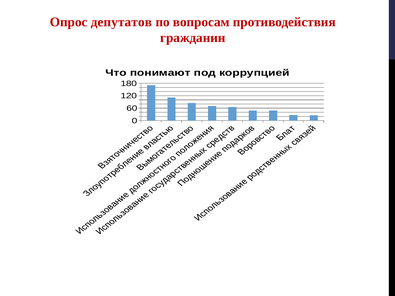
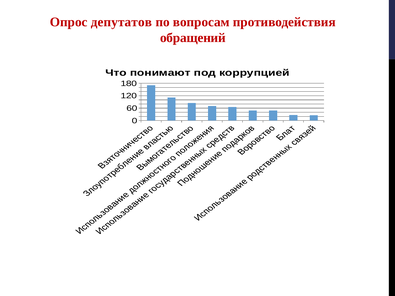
гражданин: гражданин -> обращений (193, 38)
